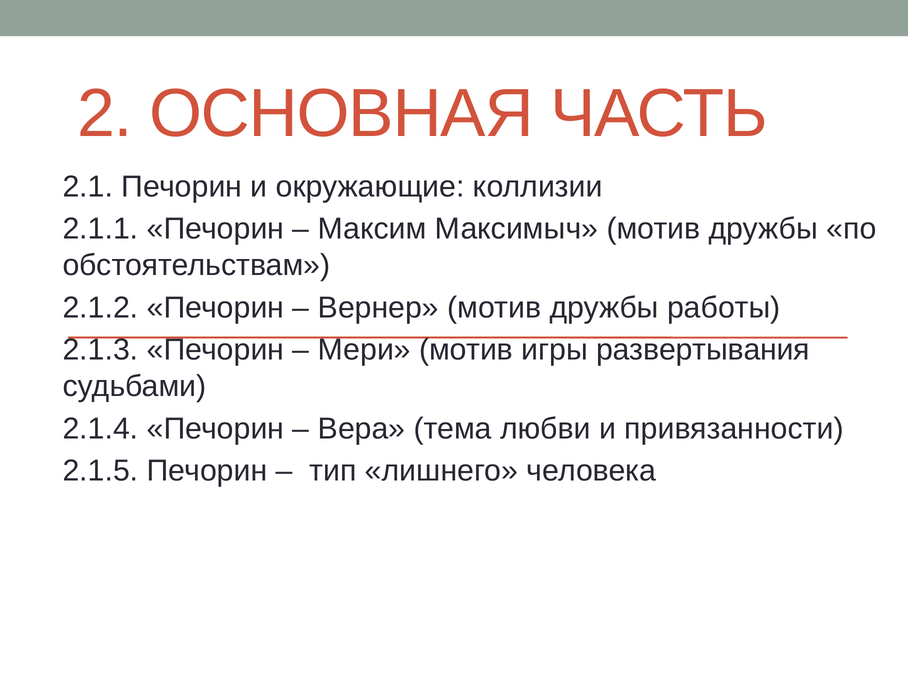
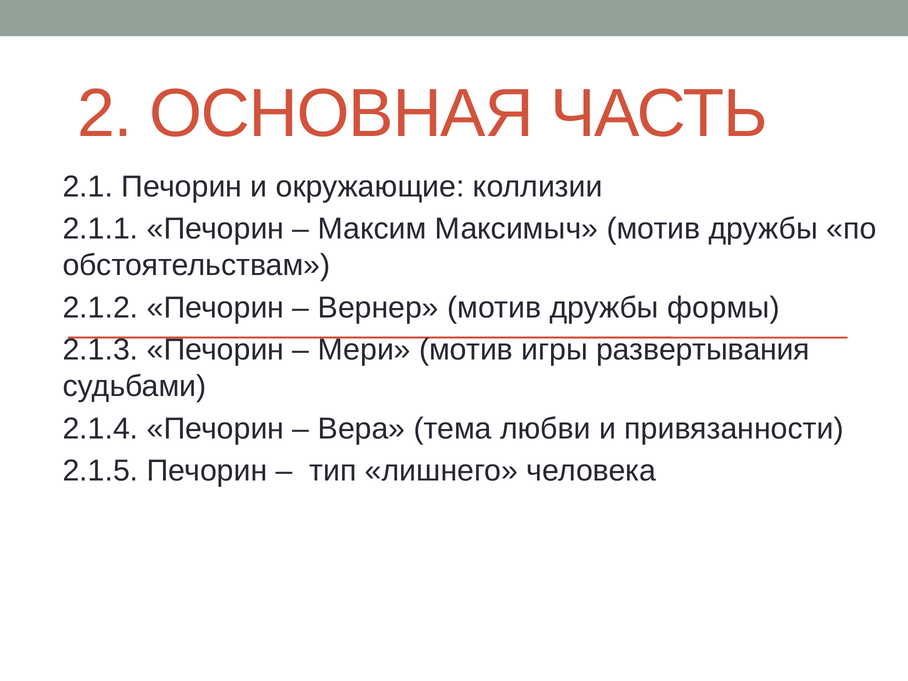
работы: работы -> формы (724, 308)
